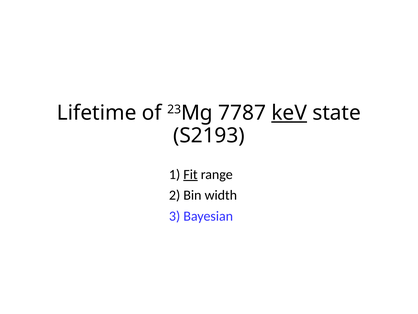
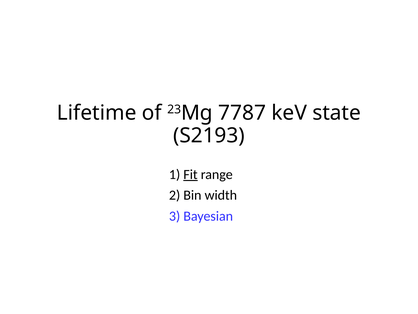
keV underline: present -> none (289, 113)
